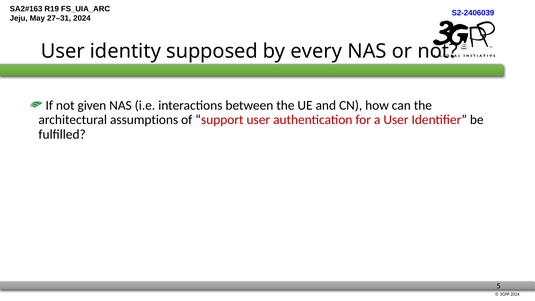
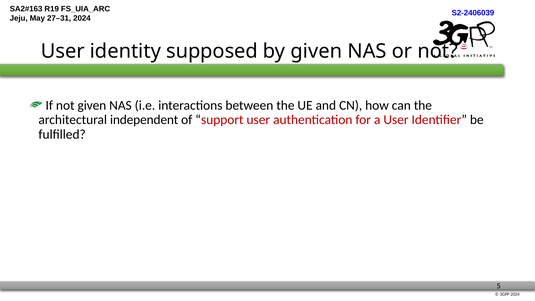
by every: every -> given (316, 51)
assumptions: assumptions -> independent (144, 120)
